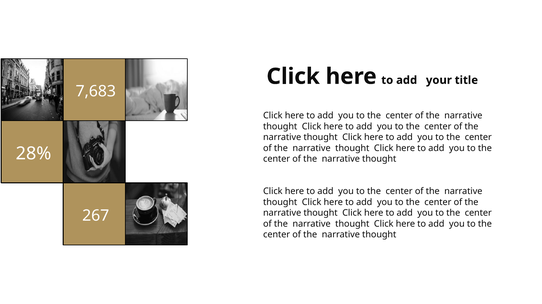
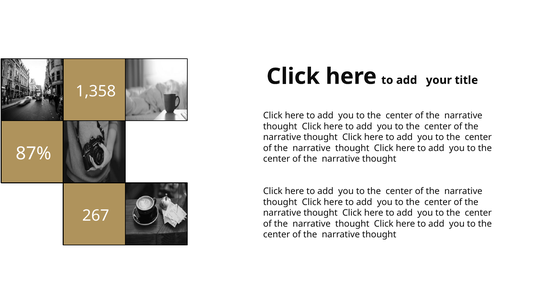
7,683: 7,683 -> 1,358 (96, 91)
28%: 28% -> 87% (34, 153)
